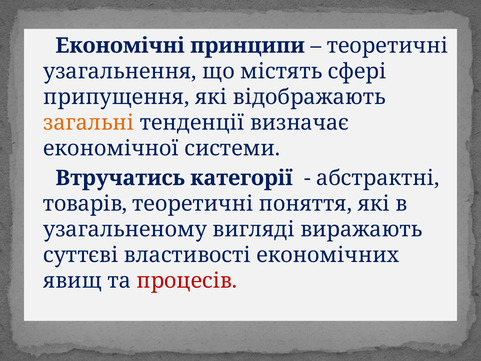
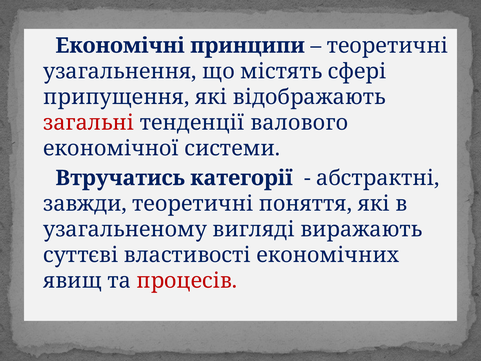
загальні colour: orange -> red (89, 123)
визначає: визначає -> валового (299, 123)
товарів: товарів -> завжди (85, 204)
